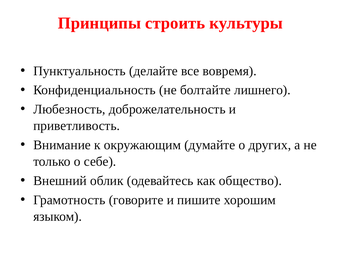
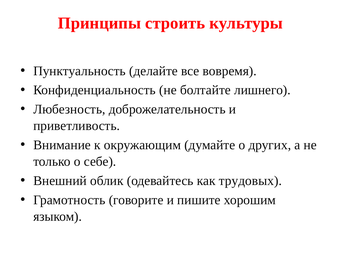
общество: общество -> трудовых (250, 181)
